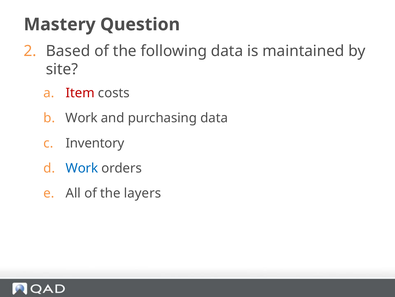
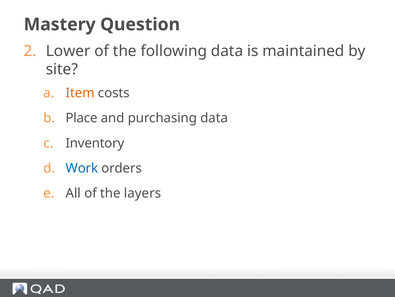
Based: Based -> Lower (68, 51)
Item colour: red -> orange (80, 93)
Work: Work -> Place (82, 118)
